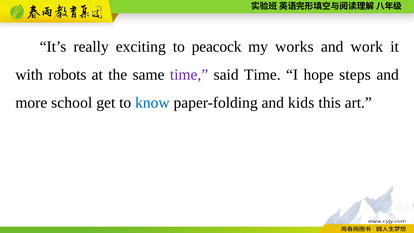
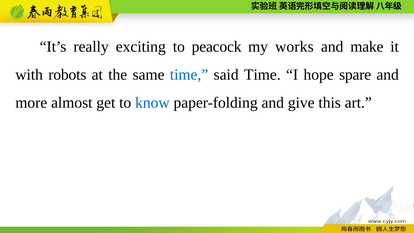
work: work -> make (367, 47)
time colour: purple -> blue (189, 75)
steps: steps -> spare (355, 75)
school: school -> almost (72, 103)
kids: kids -> give (301, 103)
